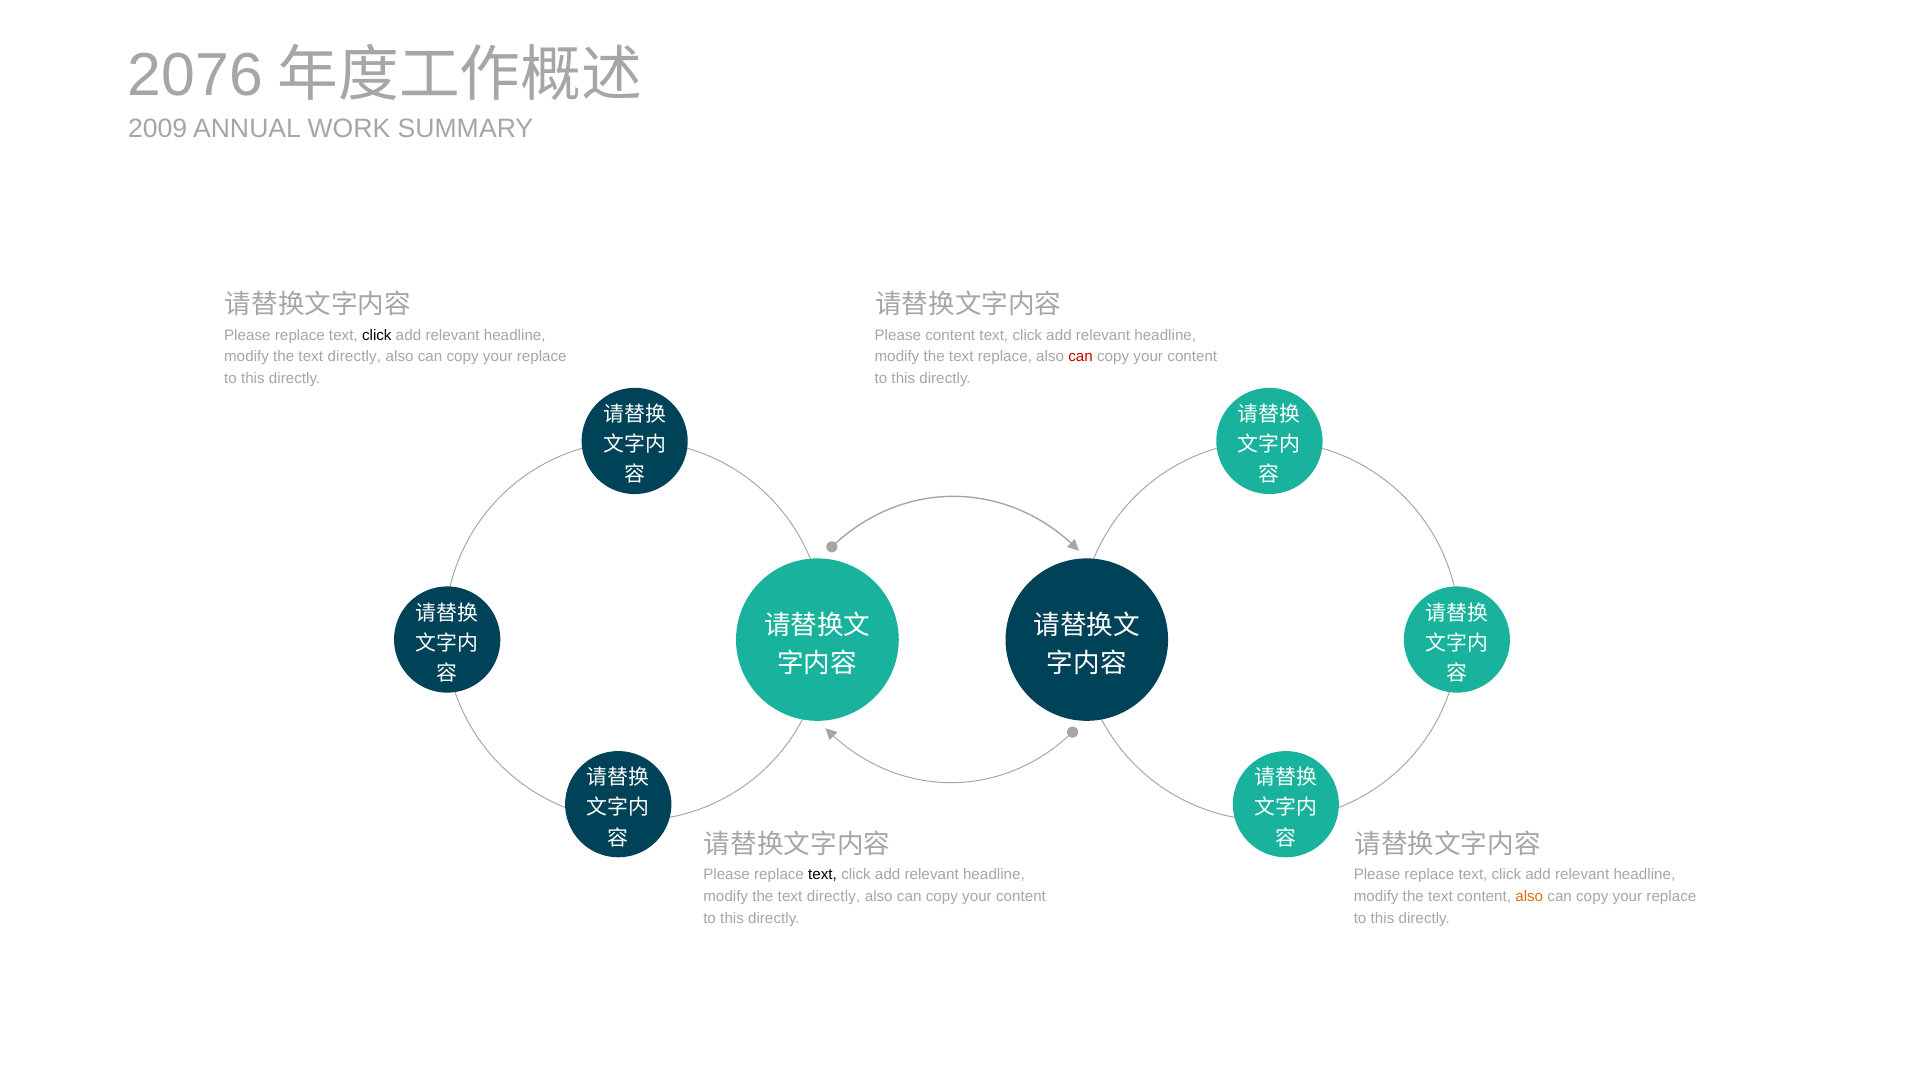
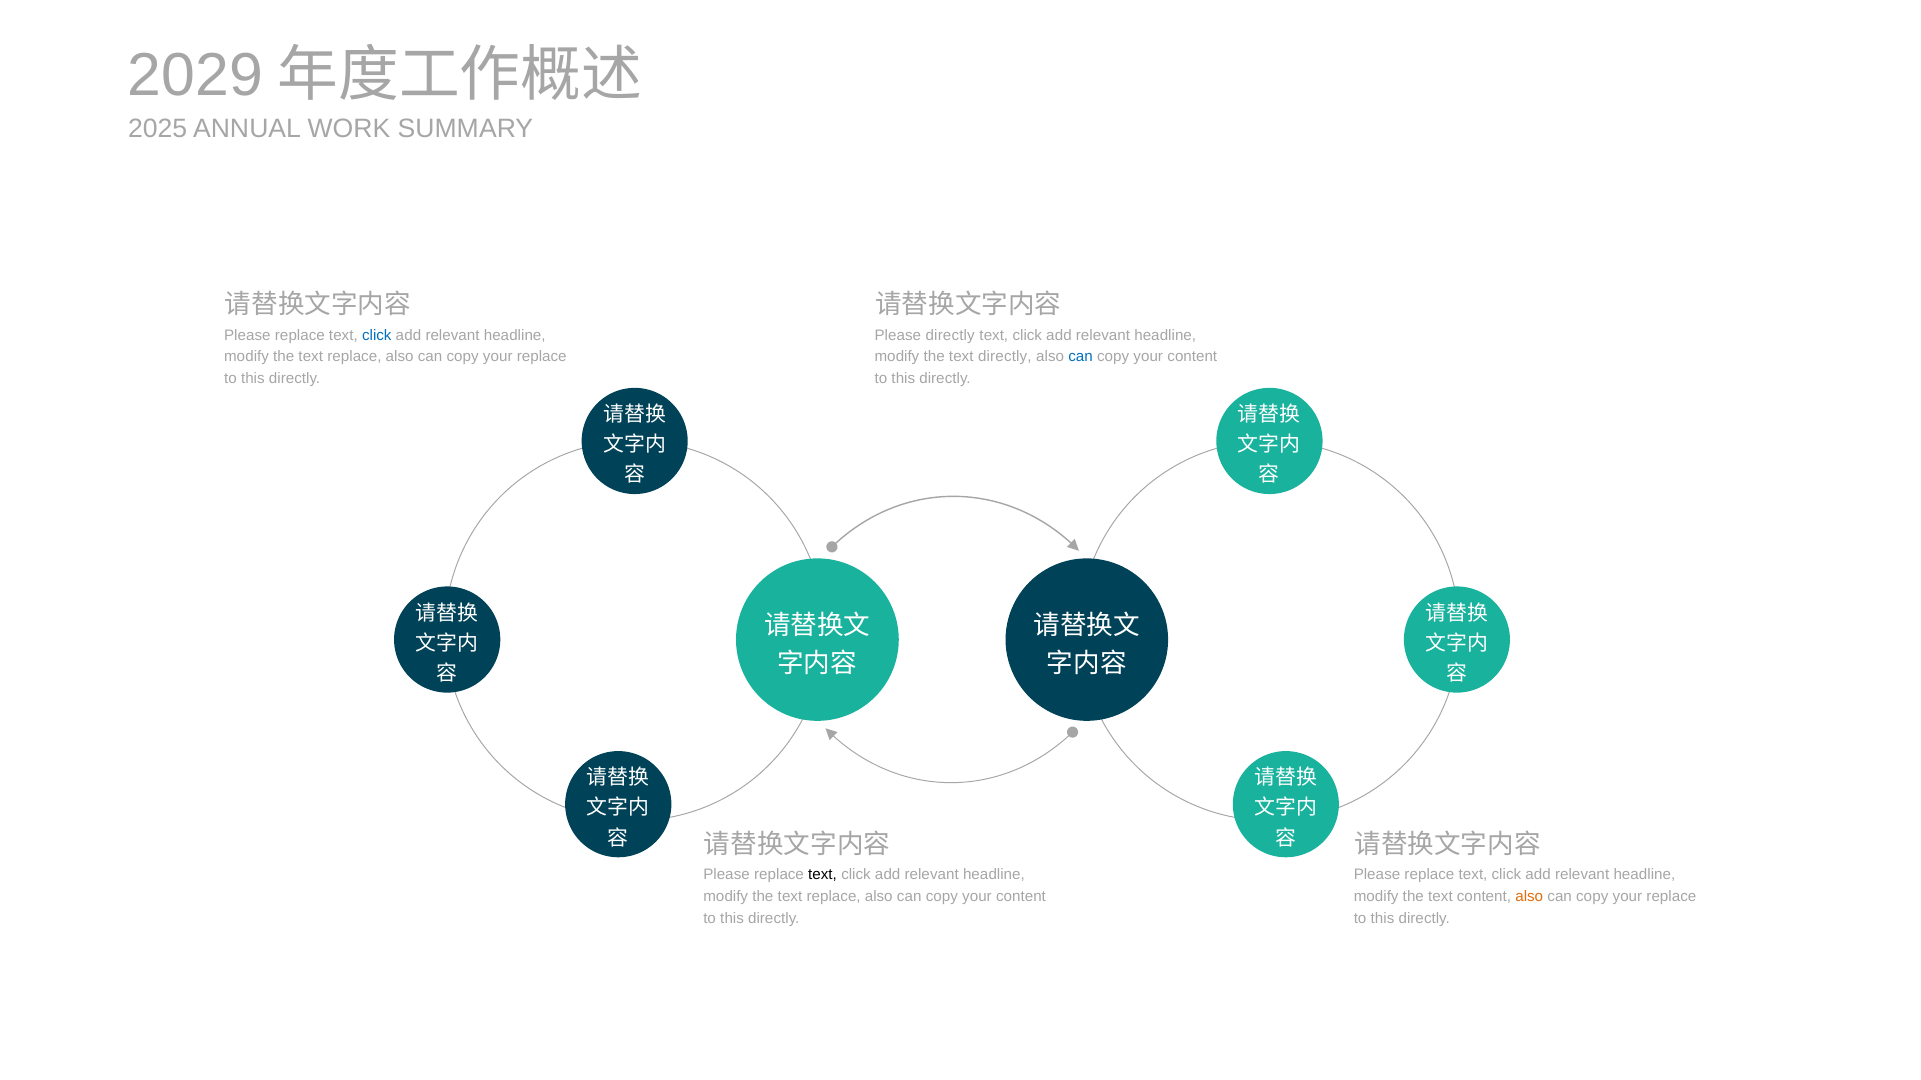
2076: 2076 -> 2029 (196, 76)
2009: 2009 -> 2025 (158, 129)
click colour: black -> blue (377, 335)
Please content: content -> directly (950, 335)
directly: directly -> replace (354, 357)
text replace: replace -> directly (1005, 357)
can colour: red -> blue (1081, 357)
directly: directly -> replace (834, 897)
